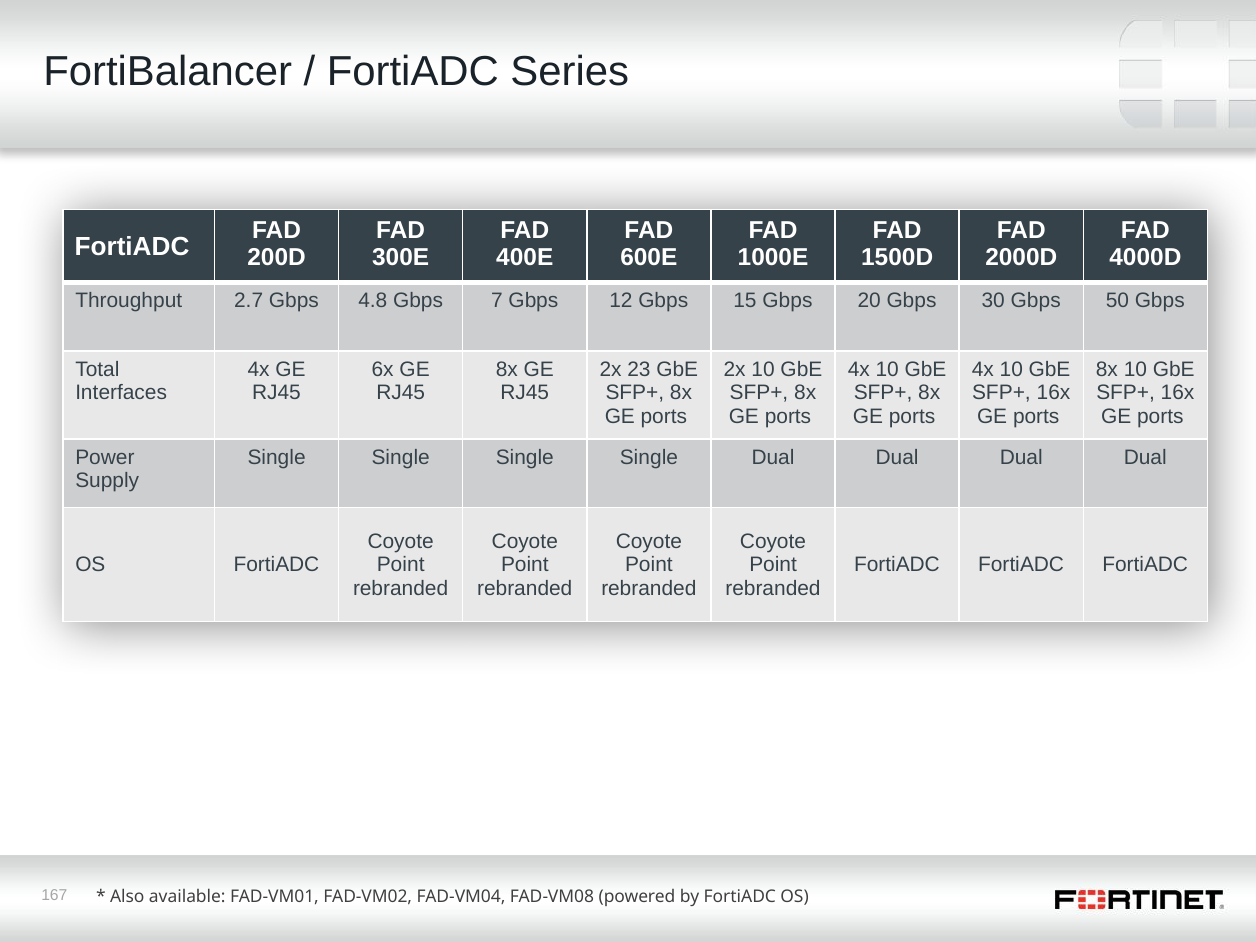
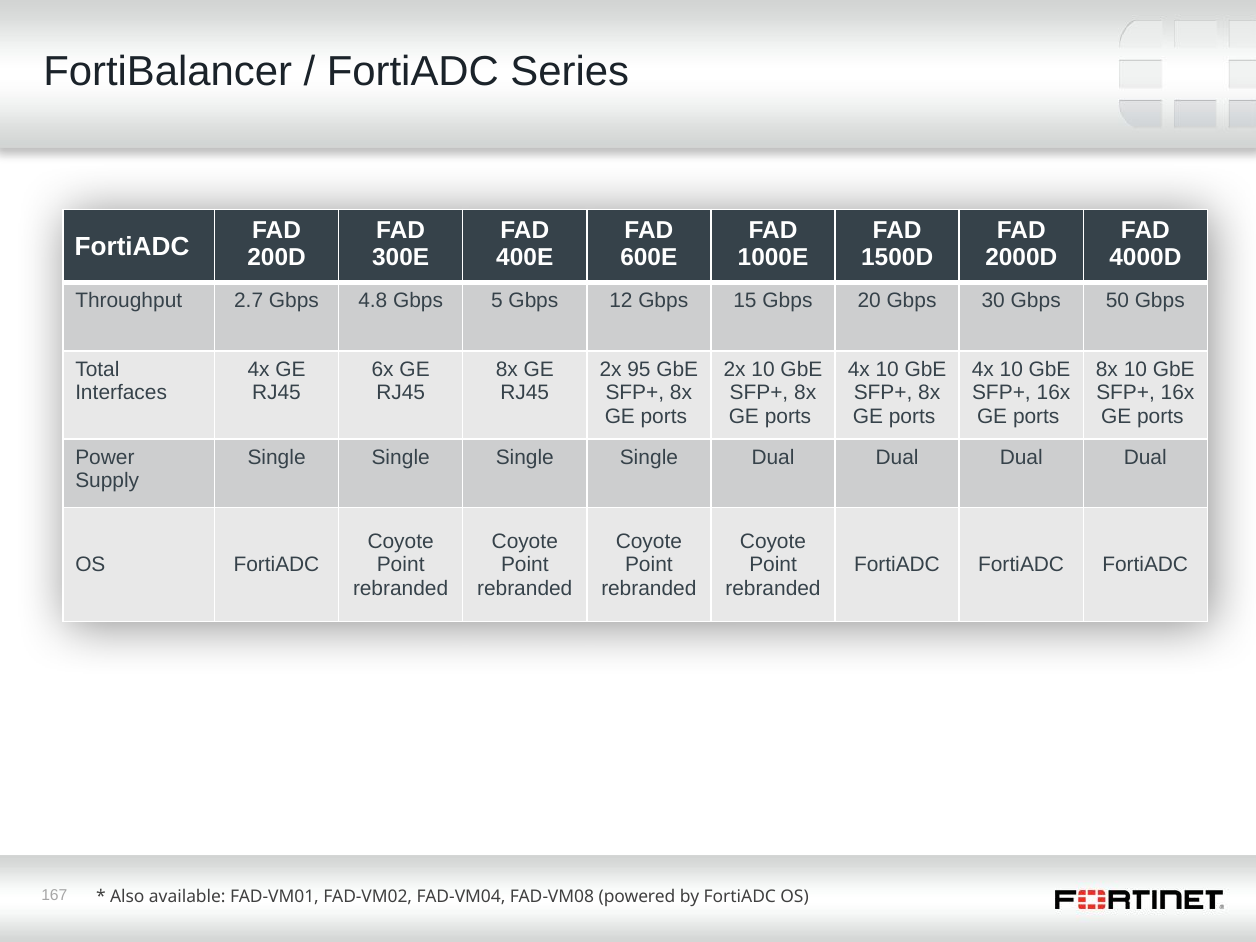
7: 7 -> 5 (497, 301)
23: 23 -> 95 (639, 369)
